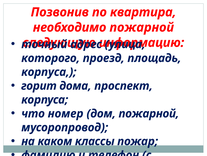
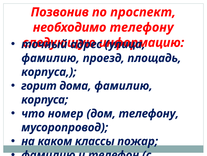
квартира: квартира -> проспект (143, 12)
необходимо пожарной: пожарной -> телефону (142, 27)
которого: которого -> фамилию (51, 58)
дома проспект: проспект -> фамилию (123, 85)
дом пожарной: пожарной -> телефону (149, 113)
